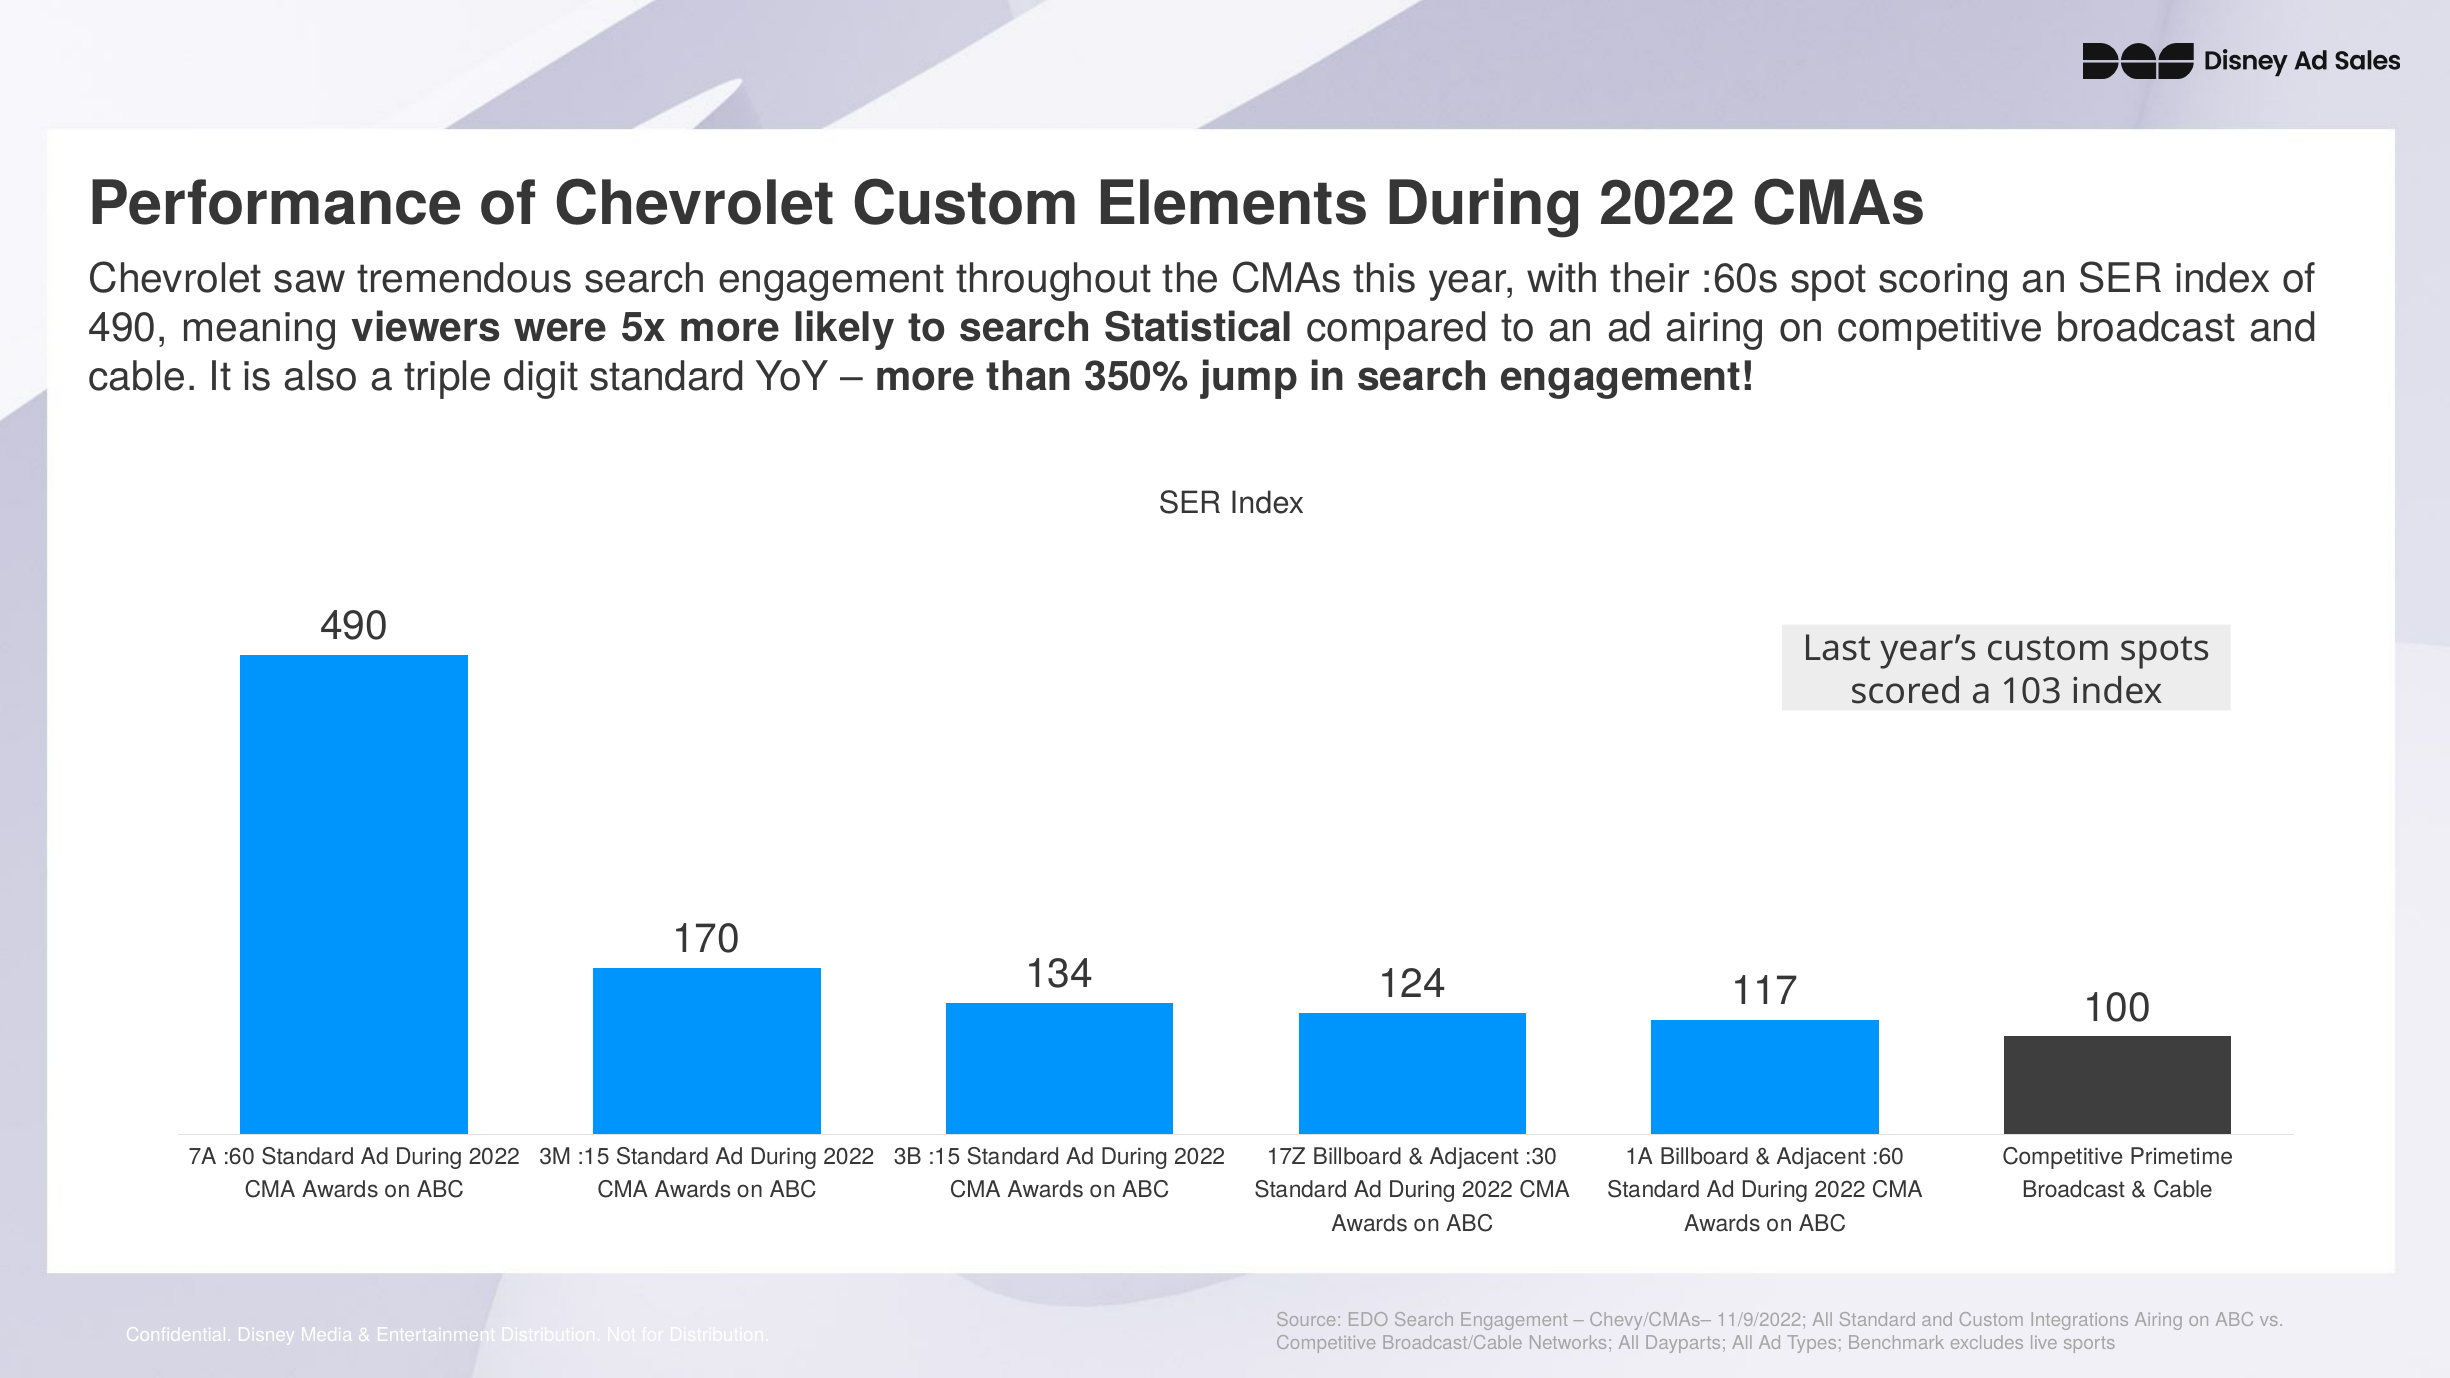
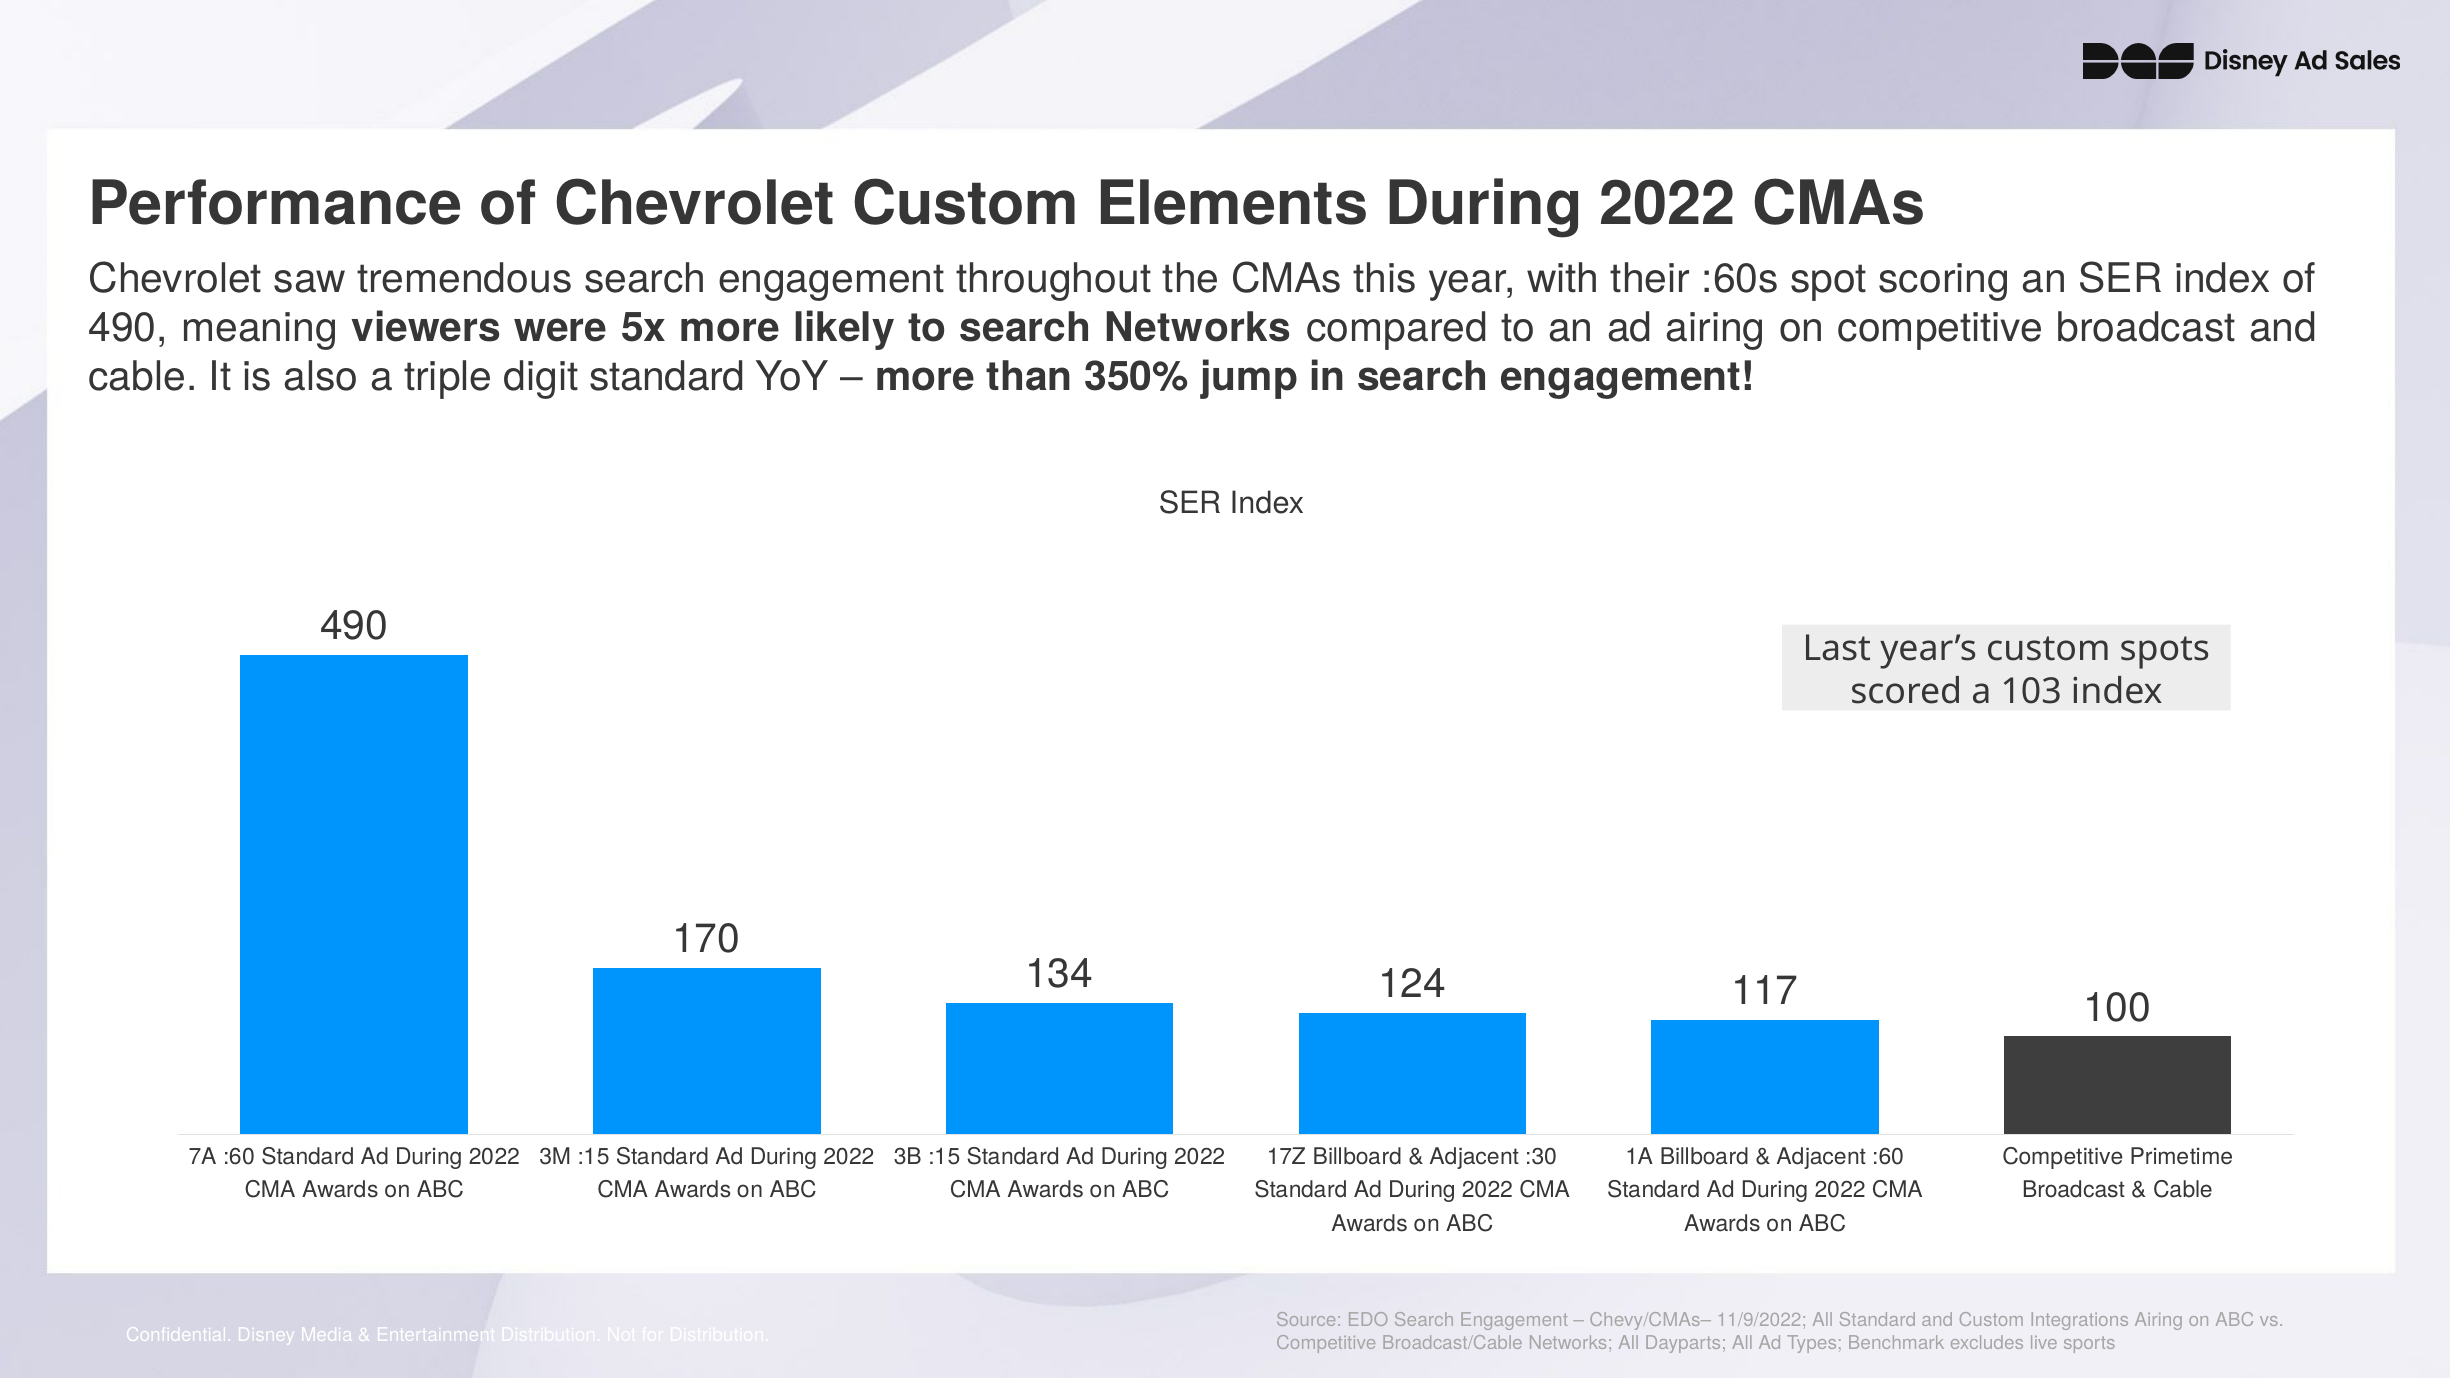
search Statistical: Statistical -> Networks (1198, 328)
